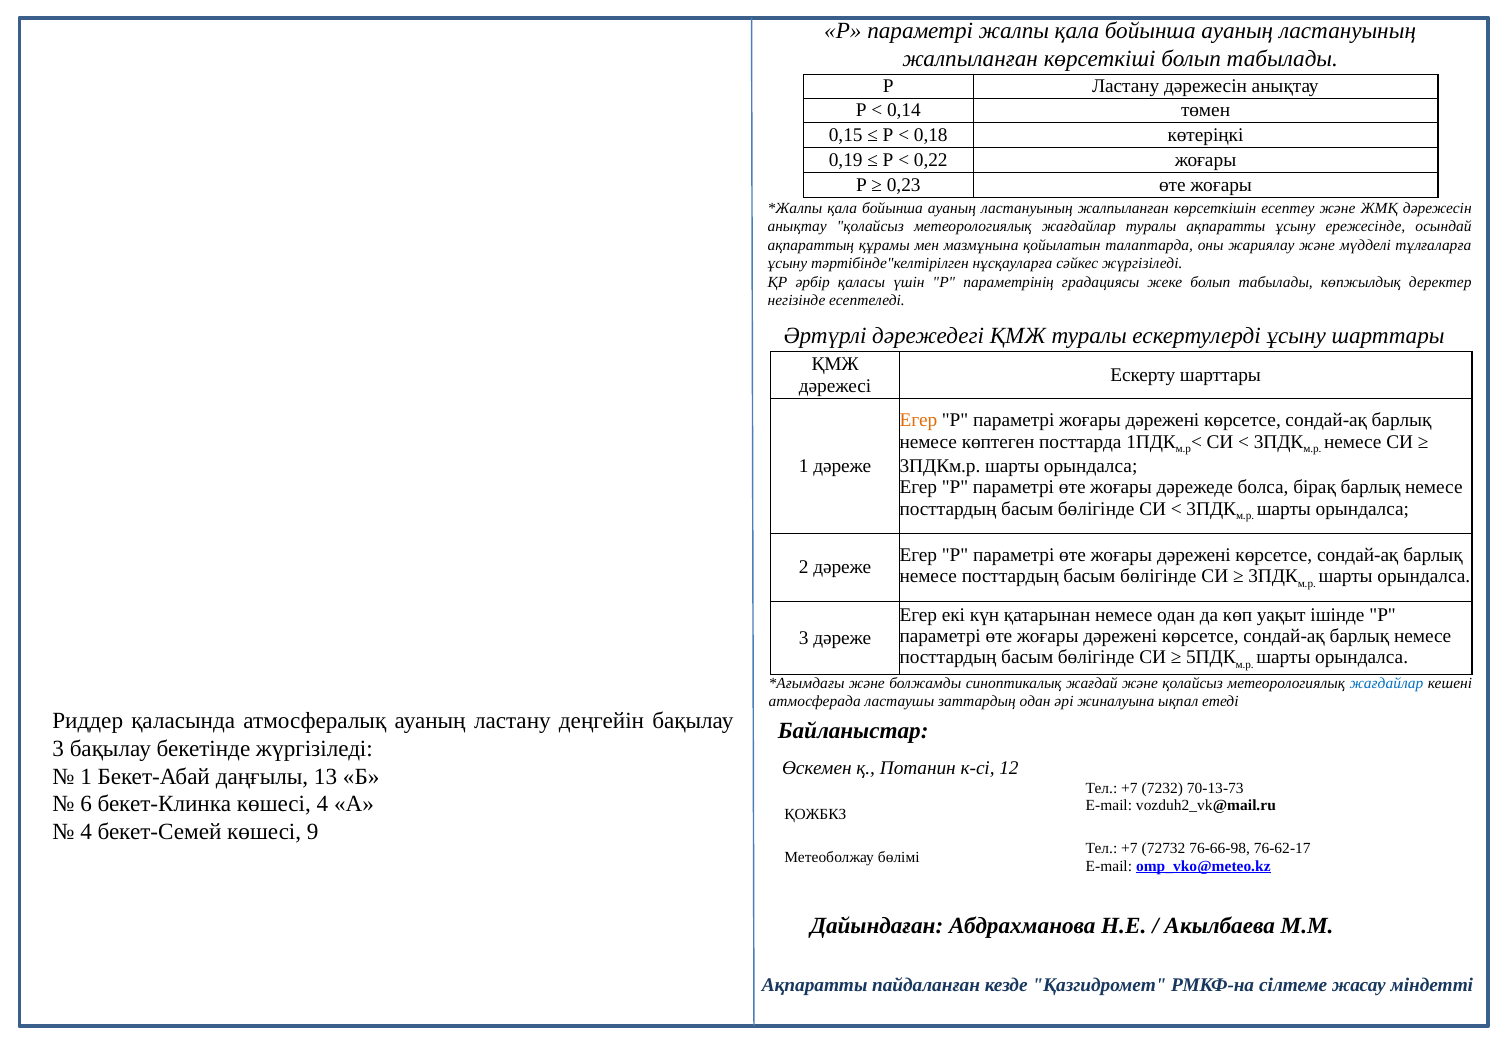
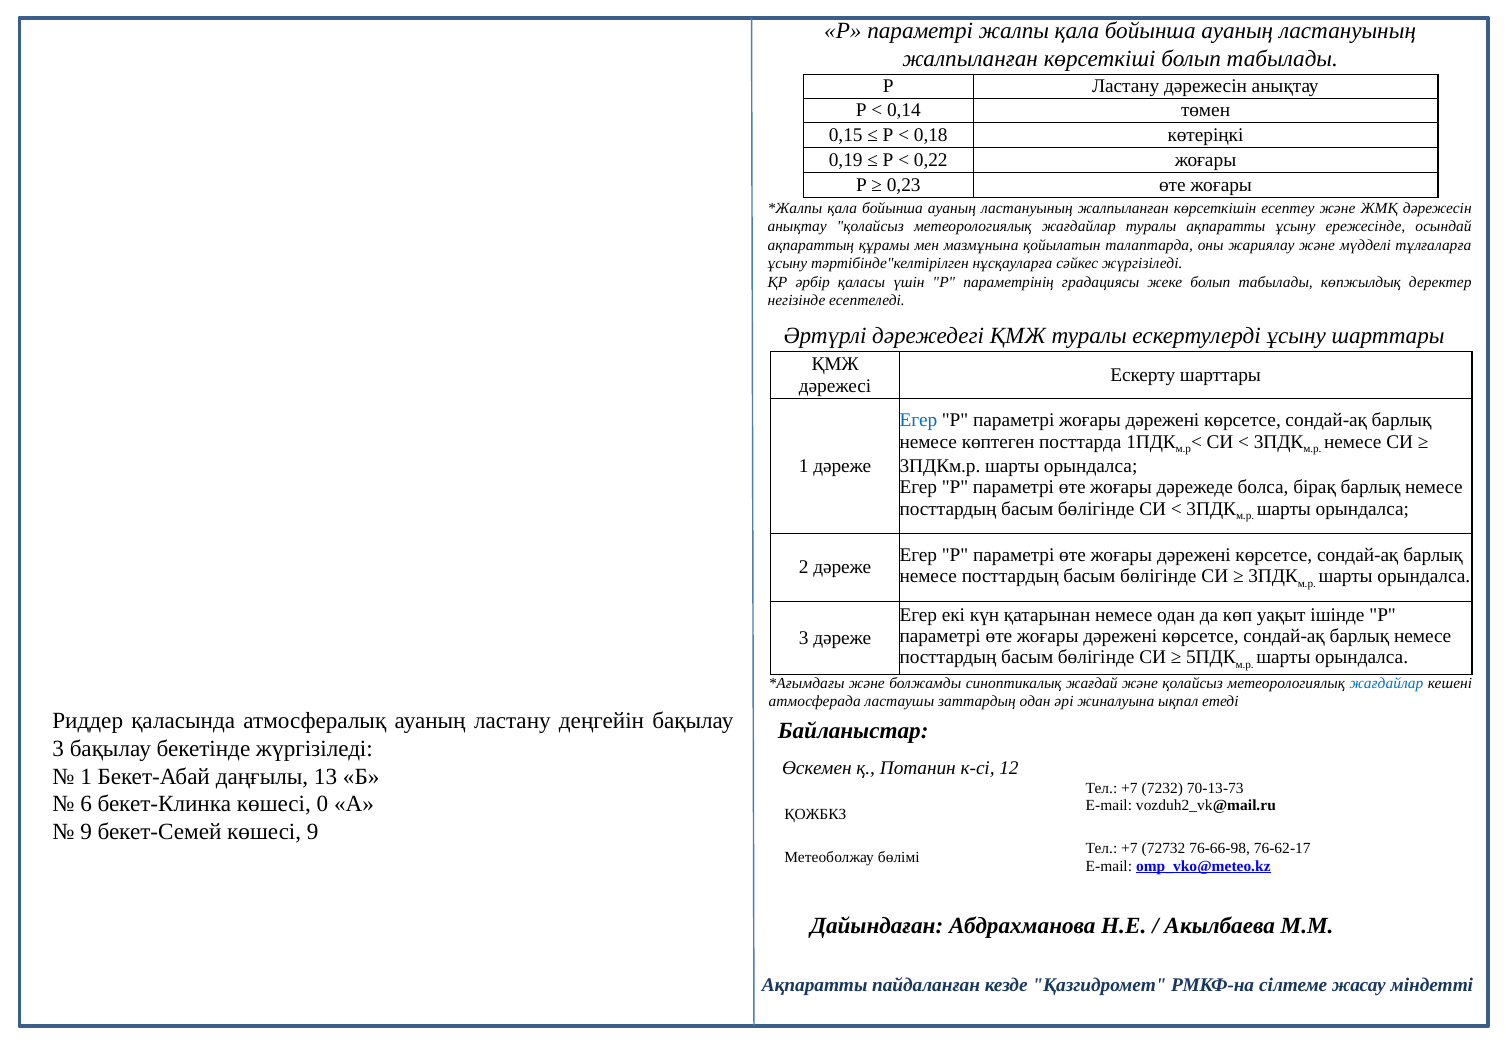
Егер colour: orange -> blue (918, 420)
көшесі 4: 4 -> 0 (322, 804)
4: 4 -> 9 (86, 832)
